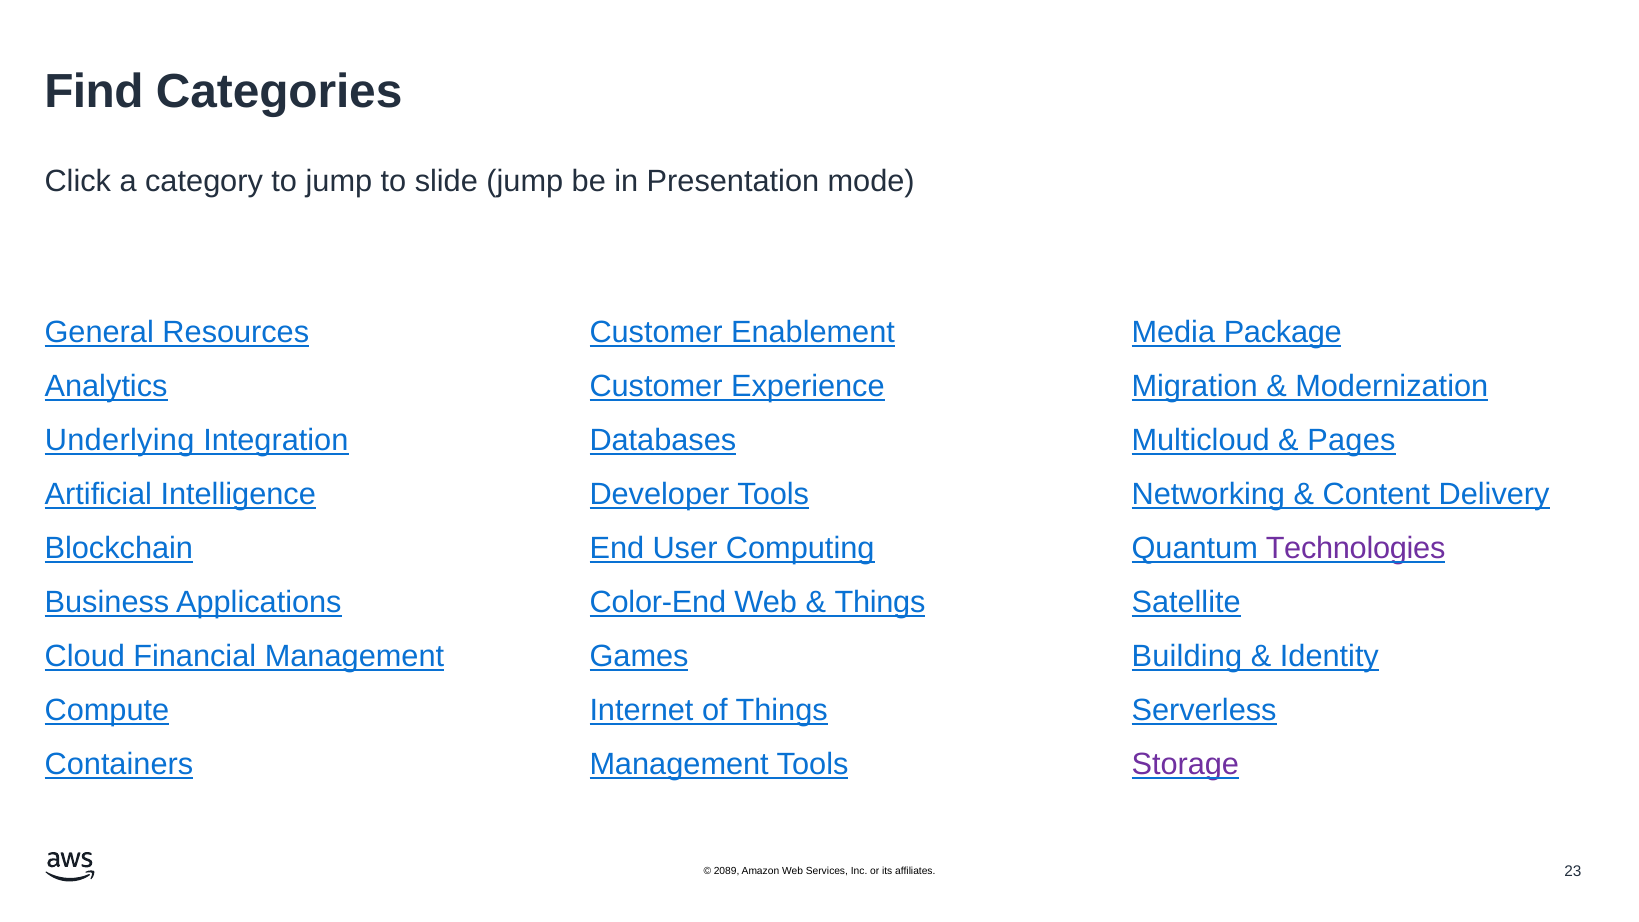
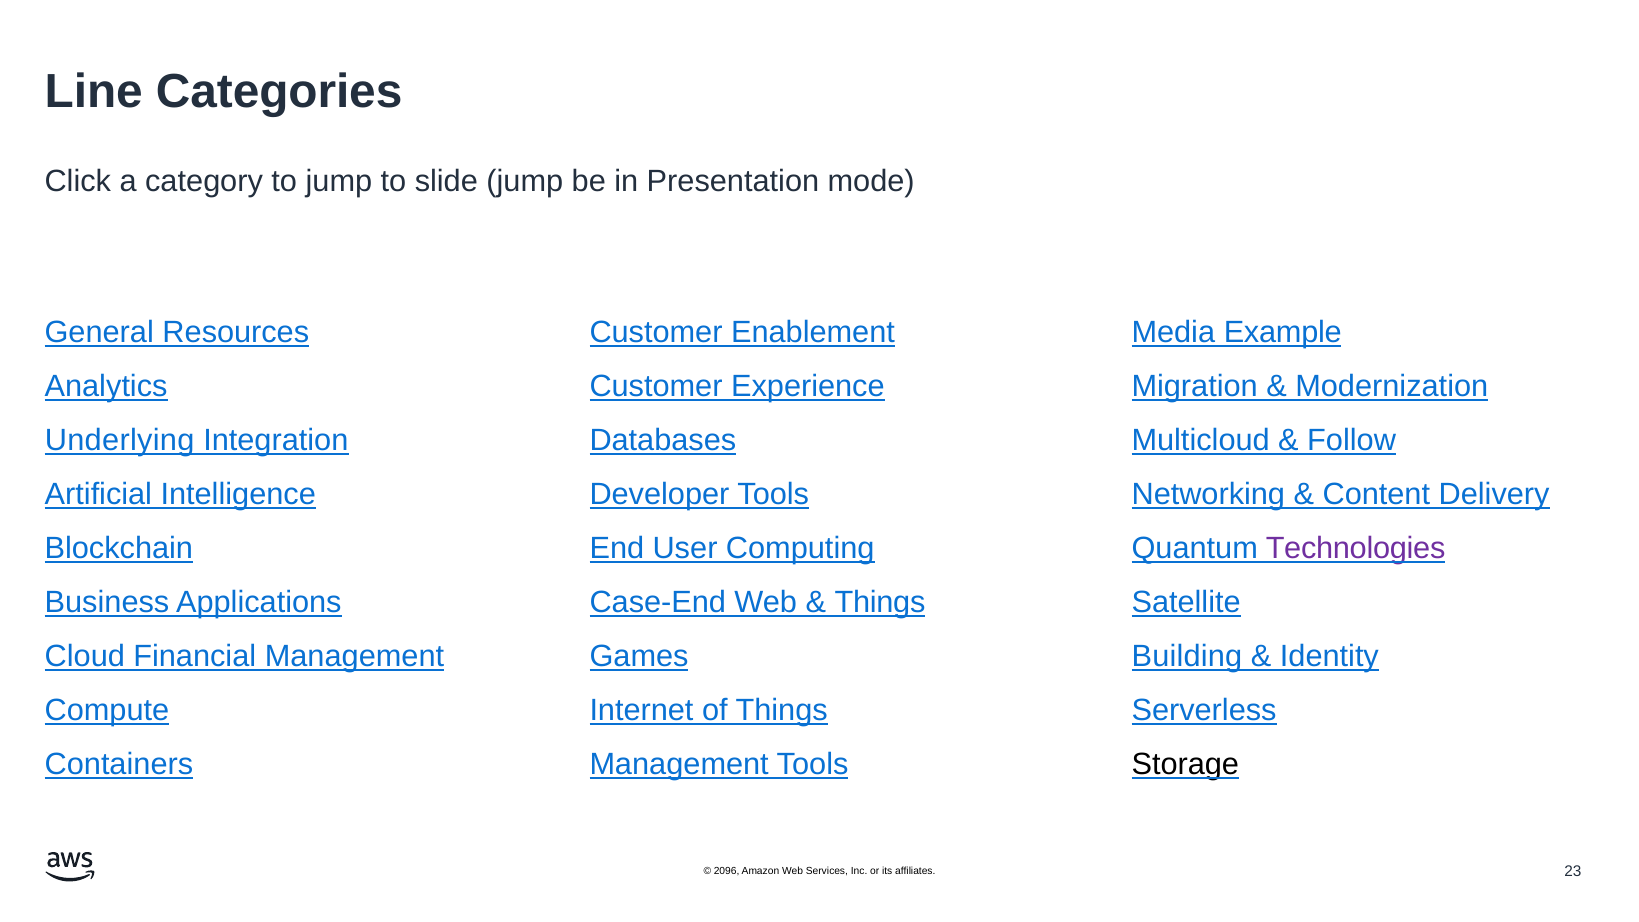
Find: Find -> Line (94, 92)
Package: Package -> Example (1283, 332)
Pages: Pages -> Follow (1352, 440)
Color-End: Color-End -> Case-End (658, 602)
Storage colour: purple -> black (1185, 764)
2089: 2089 -> 2096 (727, 871)
